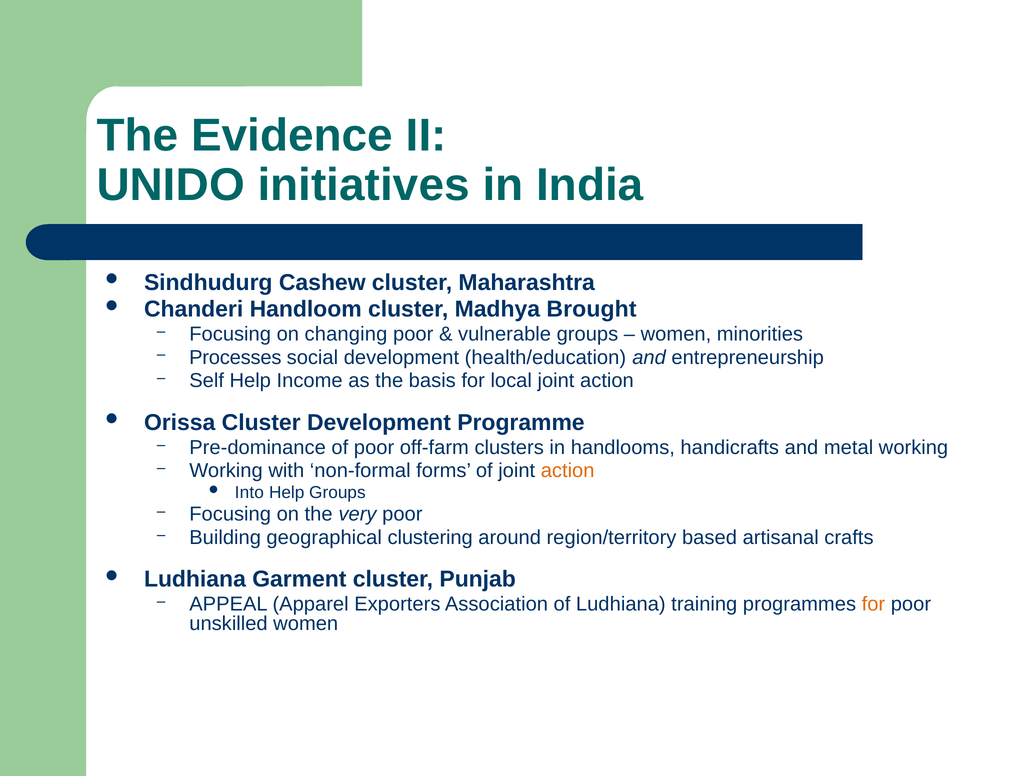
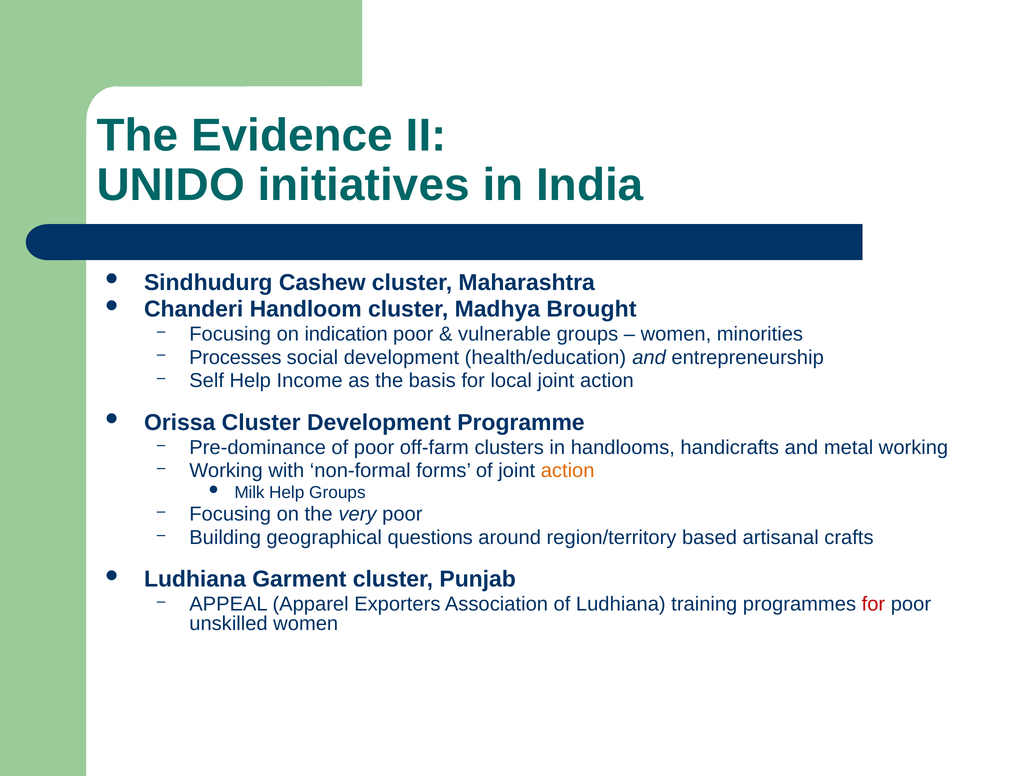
changing: changing -> indication (346, 334)
Into: Into -> Milk (249, 492)
clustering: clustering -> questions (430, 538)
for colour: orange -> red (873, 604)
